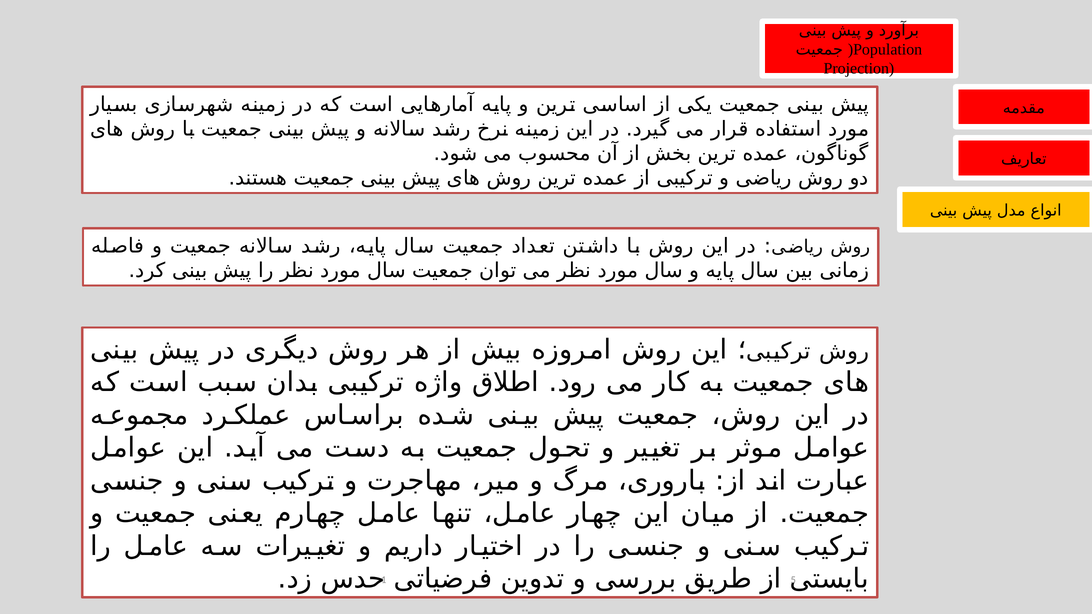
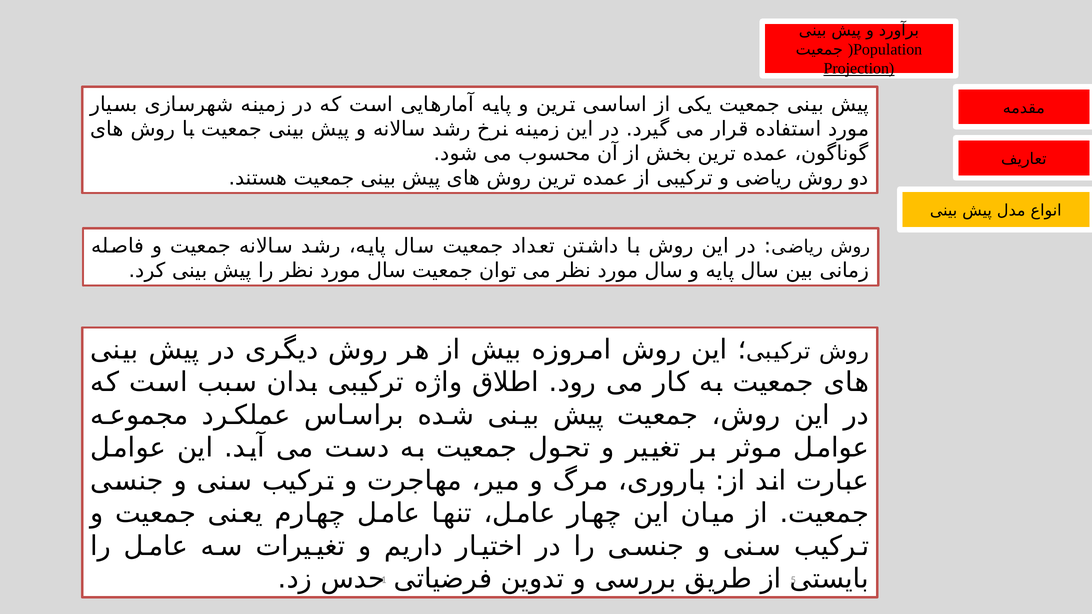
Projection underline: none -> present (859, 69)
